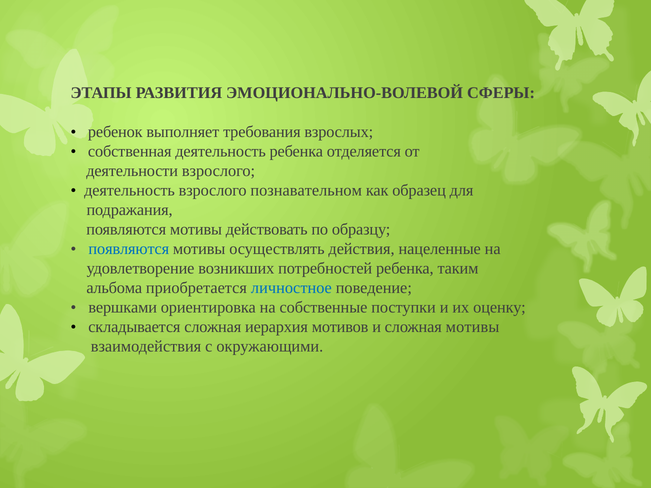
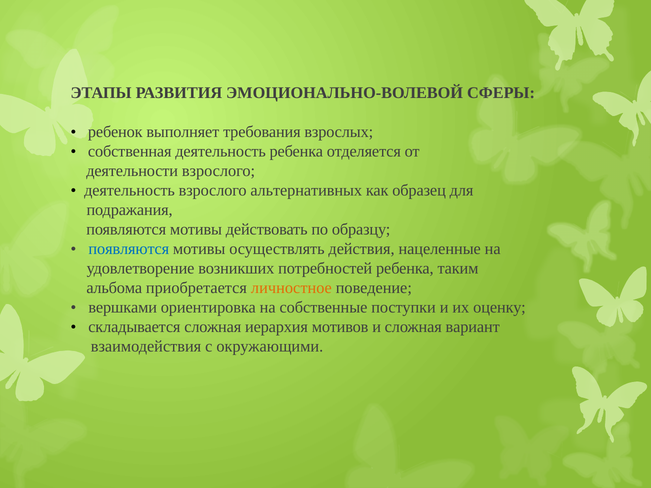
познавательном: познавательном -> альтернативных (306, 190)
личностное colour: blue -> orange (291, 288)
сложная мотивы: мотивы -> вариант (473, 327)
